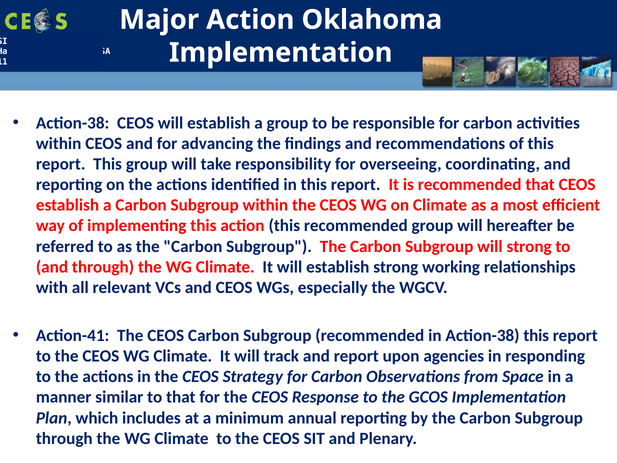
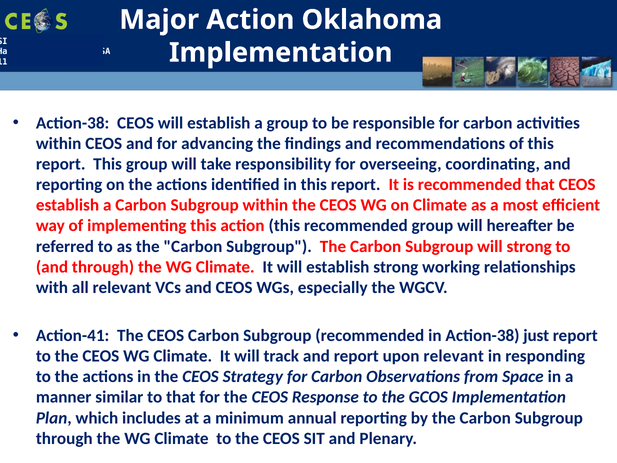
Action-38 this: this -> just (536, 335)
upon agencies: agencies -> relevant (454, 356)
